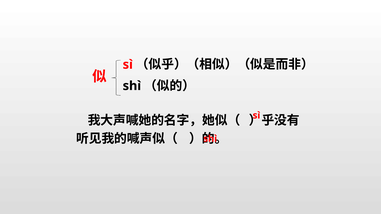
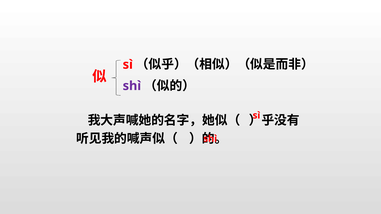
shì colour: black -> purple (132, 86)
